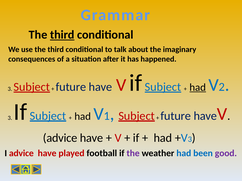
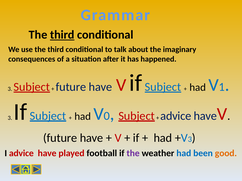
had underline: present -> none (198, 88)
2: 2 -> 1 (222, 87)
1: 1 -> 0 (107, 116)
future: future -> advice (176, 116)
advice: advice -> future (60, 138)
good colour: purple -> orange (226, 154)
